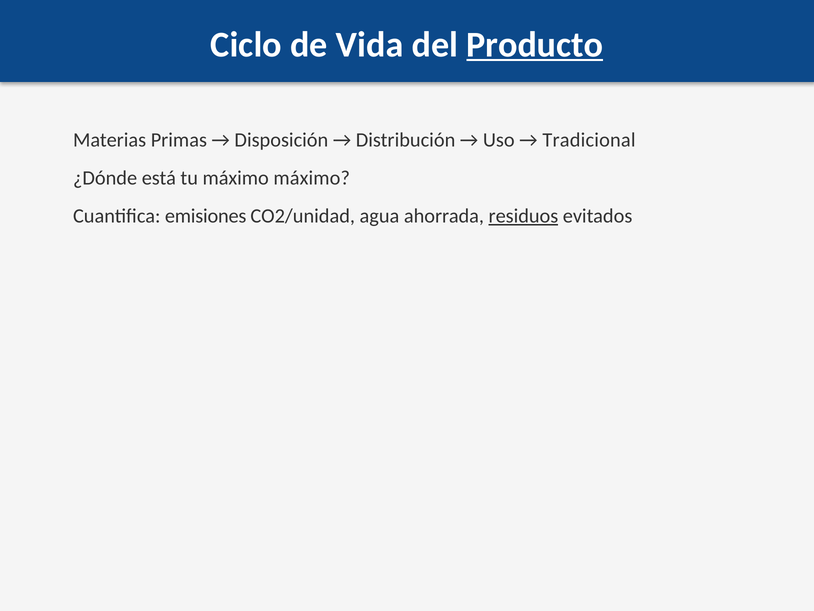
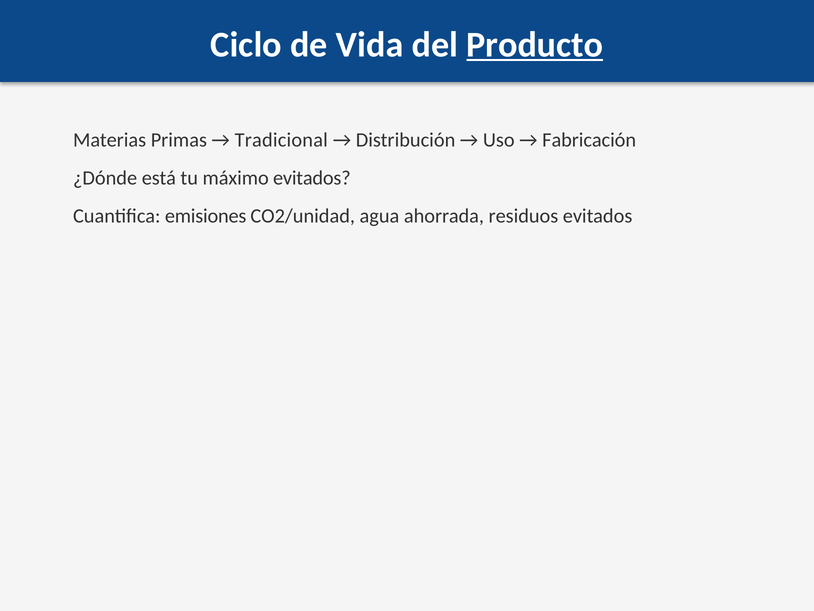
Disposición: Disposición -> Tradicional (281, 140)
Tradicional: Tradicional -> Fabricación (589, 140)
máximo máximo: máximo -> evitados (312, 178)
residuos underline: present -> none (523, 216)
